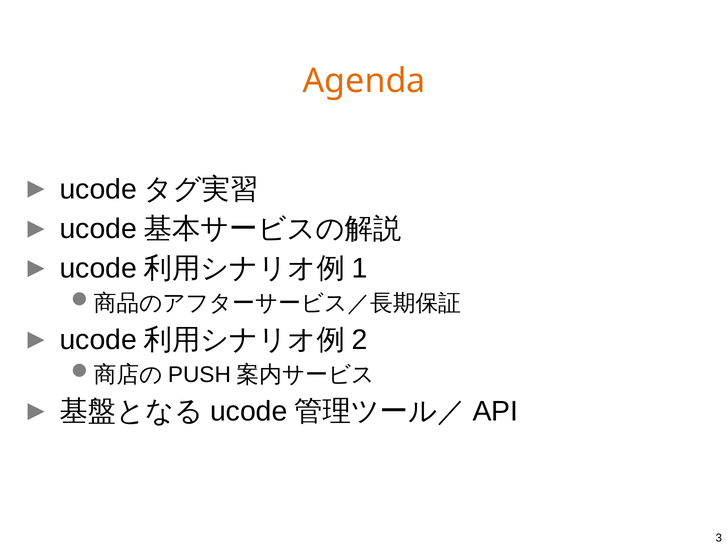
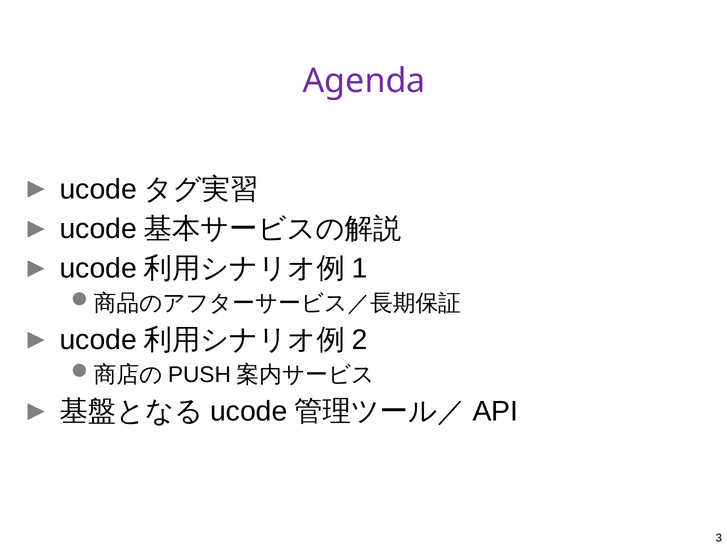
Agenda colour: orange -> purple (364, 81)
